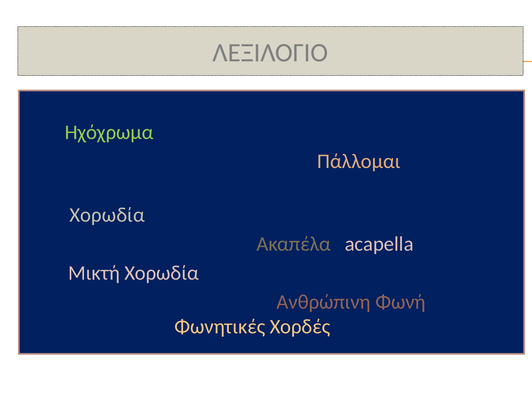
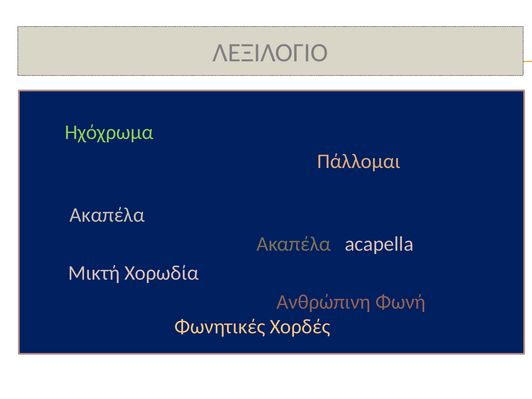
Χορωδία: Χορωδία -> Ακαπέλα (107, 215)
